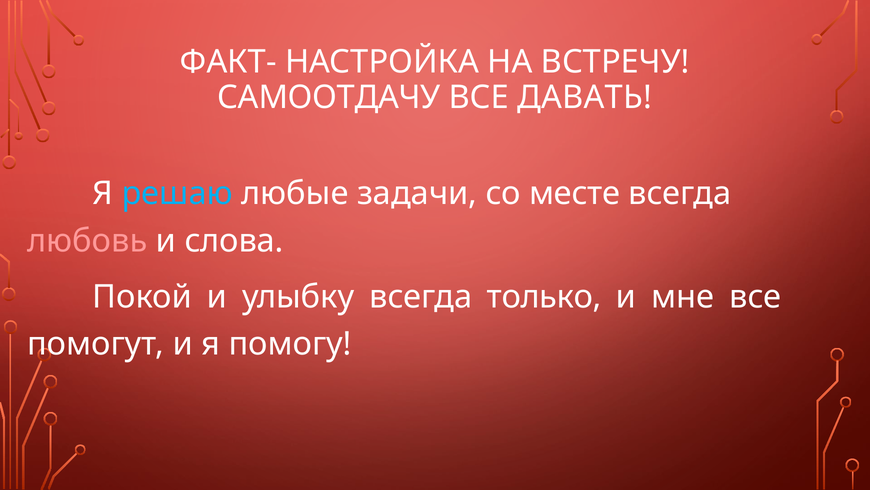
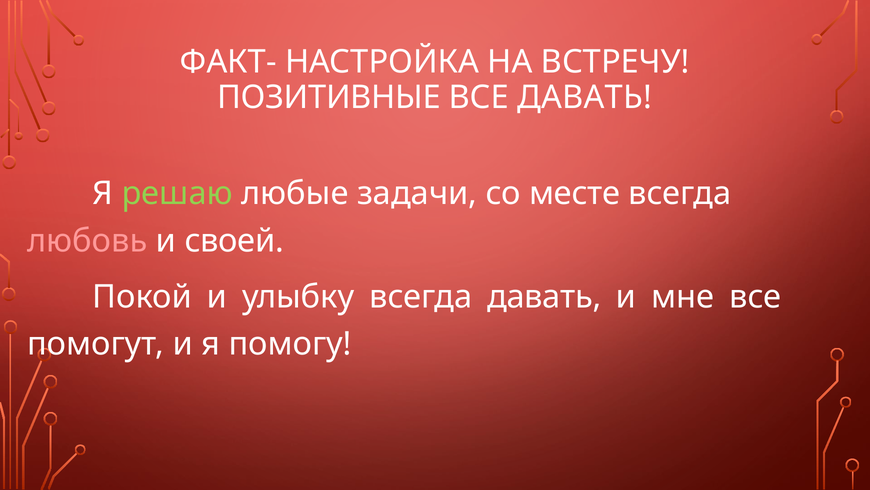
САМООТДАЧУ: САМООТДАЧУ -> ПОЗИТИВНЫЕ (329, 97)
решаю colour: light blue -> light green (177, 193)
слова: слова -> своей (234, 240)
всегда только: только -> давать (544, 296)
